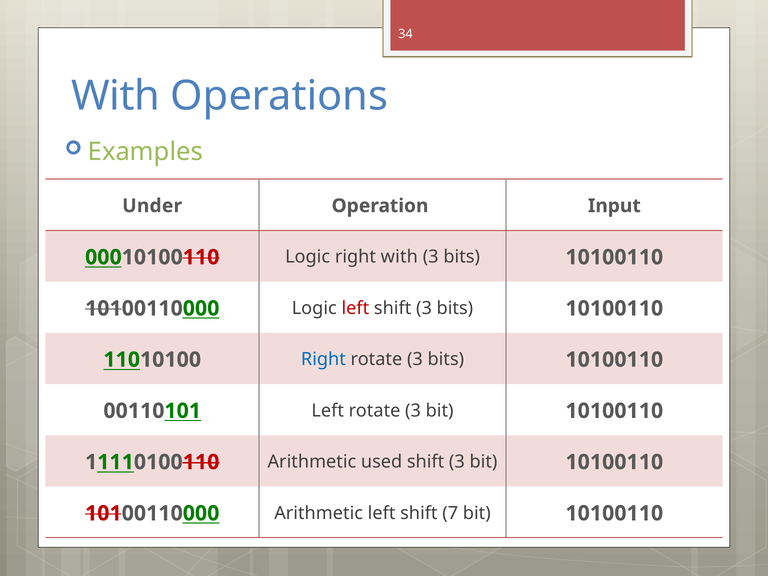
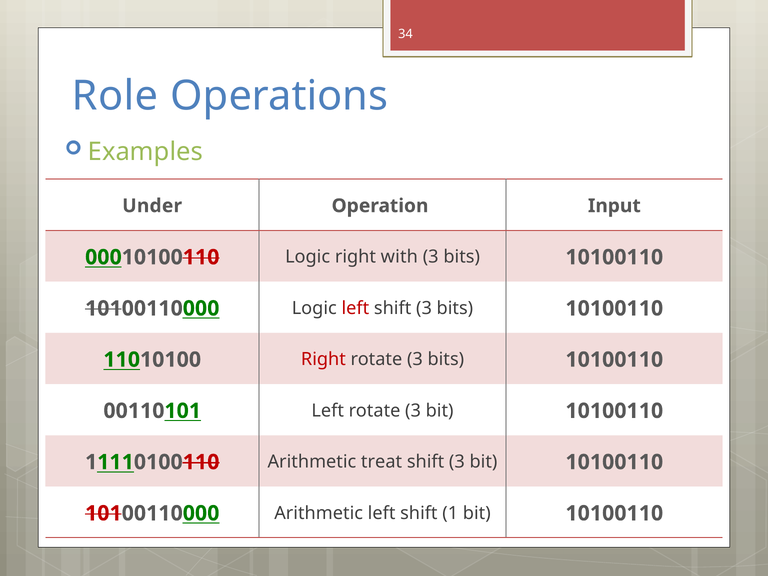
With: With -> Role (115, 96)
Right colour: blue -> red (323, 359)
used: used -> treat (382, 462)
7: 7 -> 1 (450, 513)
